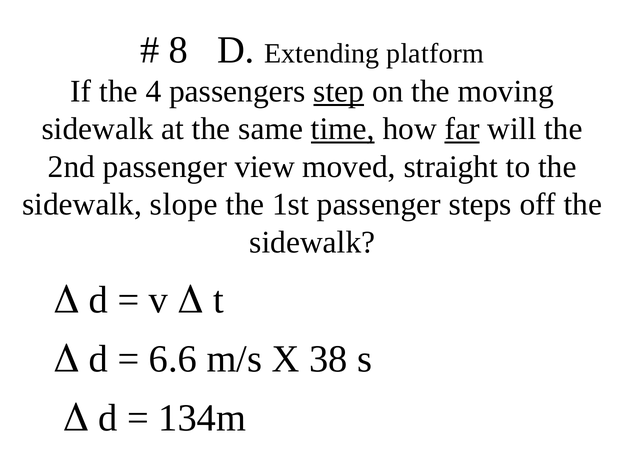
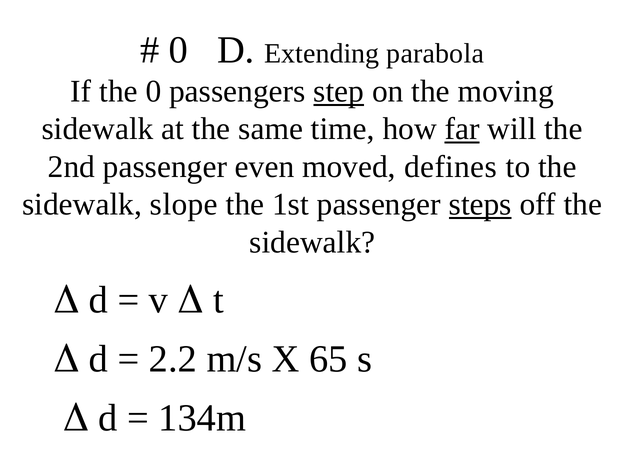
8: 8 -> 0 (179, 50)
platform: platform -> parabola (435, 53)
the 4: 4 -> 0 (153, 91)
time underline: present -> none (343, 129)
view: view -> even (265, 167)
straight: straight -> defines (451, 167)
steps underline: none -> present (480, 205)
6.6: 6.6 -> 2.2 (173, 359)
38: 38 -> 65 (328, 359)
